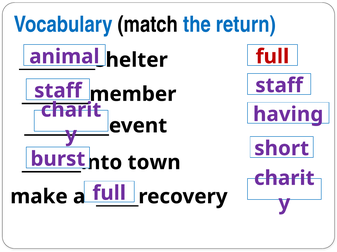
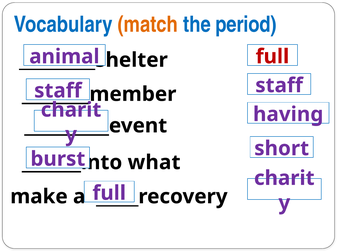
match colour: black -> orange (148, 25)
return: return -> period (246, 25)
town: town -> what (154, 163)
